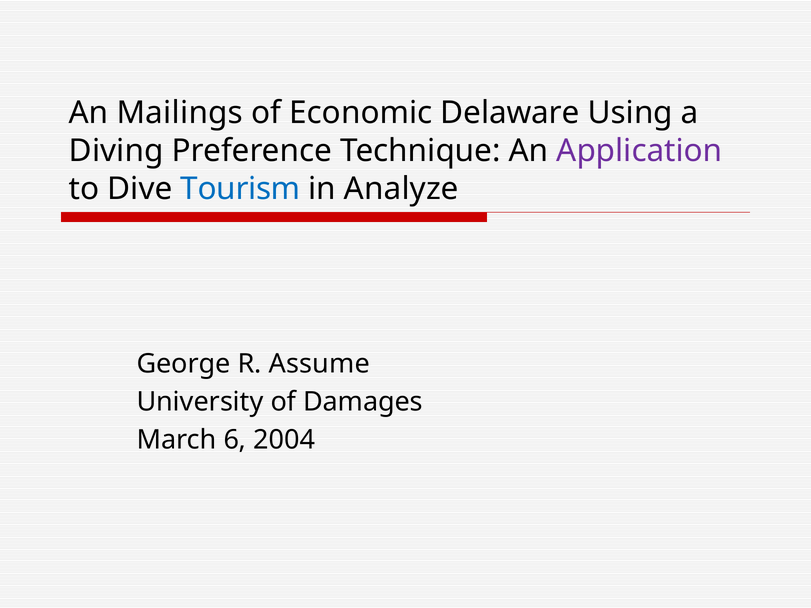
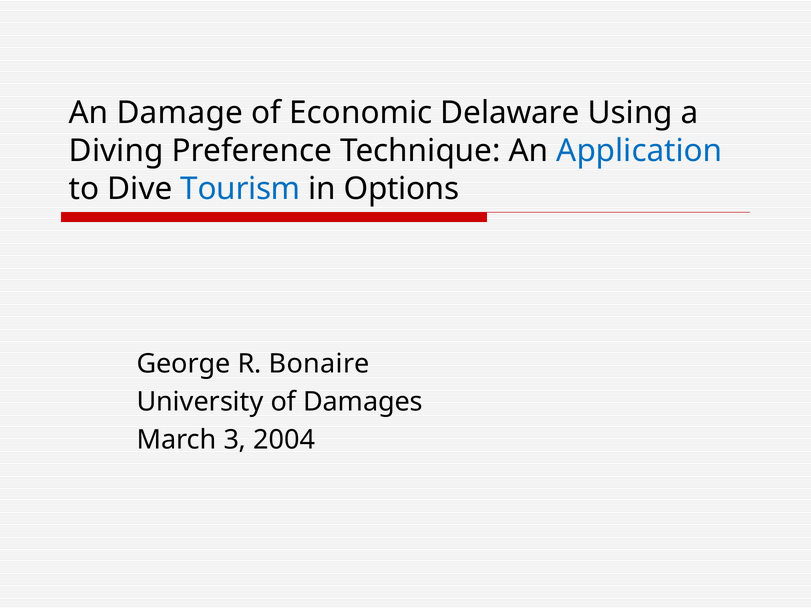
Mailings: Mailings -> Damage (180, 113)
Application colour: purple -> blue (639, 151)
Analyze: Analyze -> Options (402, 189)
Assume: Assume -> Bonaire (319, 364)
6: 6 -> 3 (235, 440)
